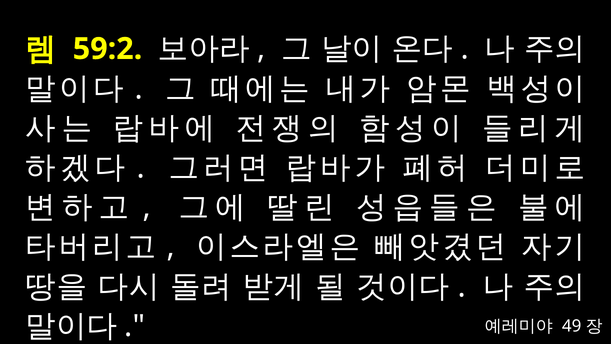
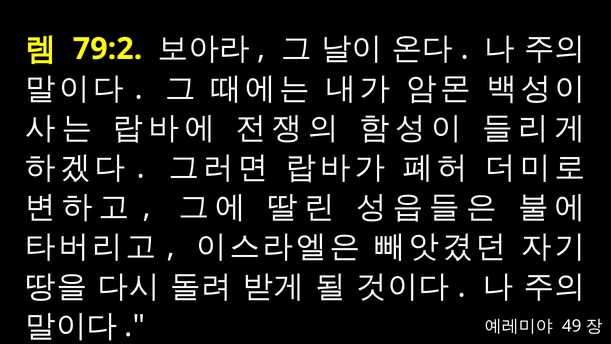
59:2: 59:2 -> 79:2 (108, 49)
